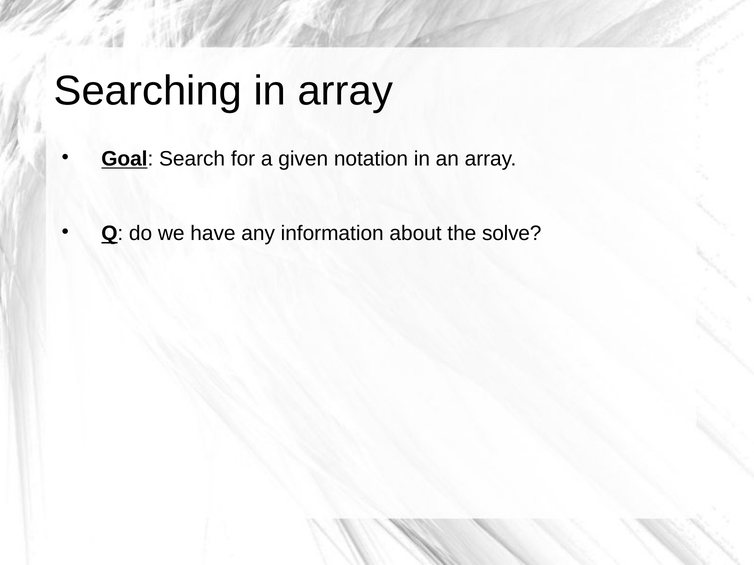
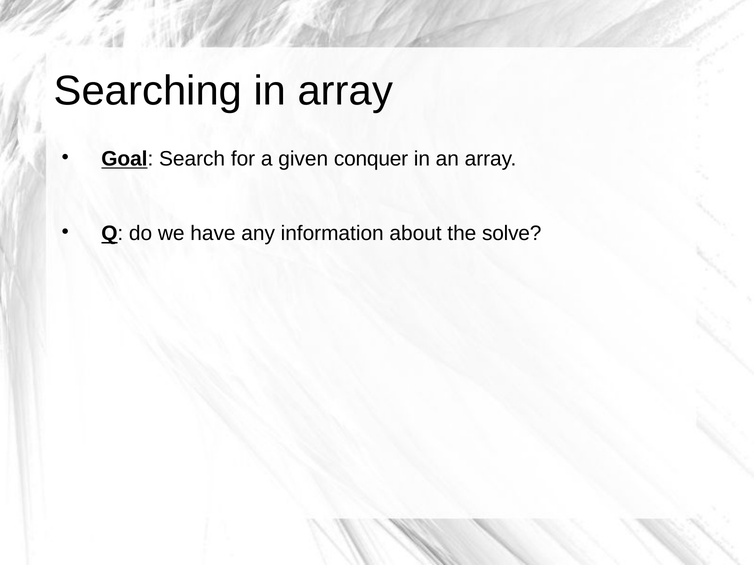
notation: notation -> conquer (371, 159)
